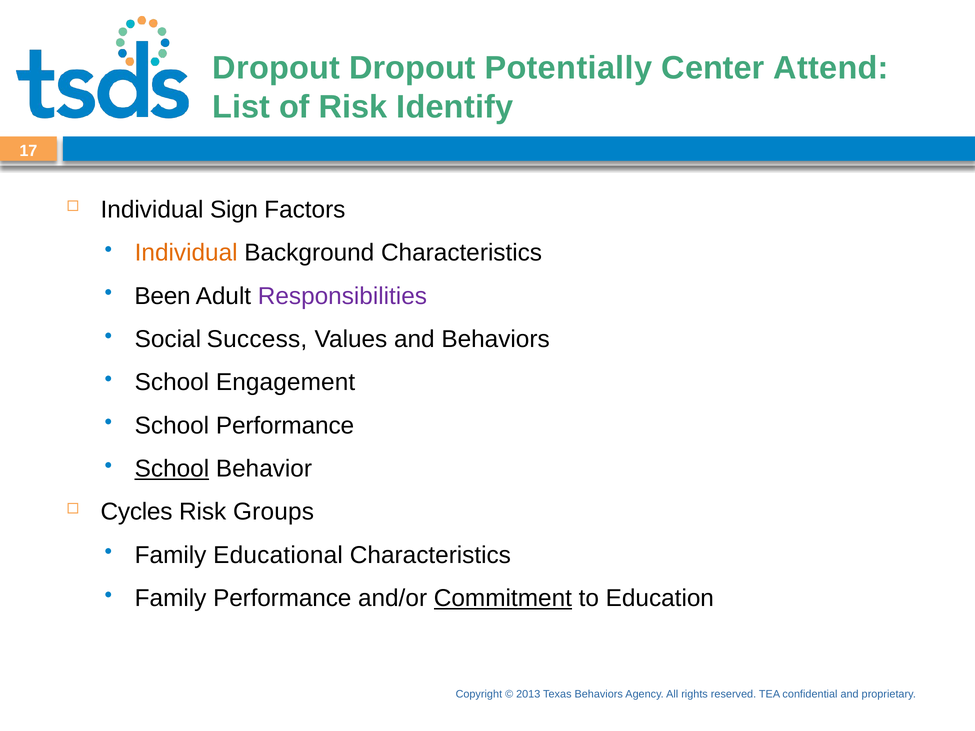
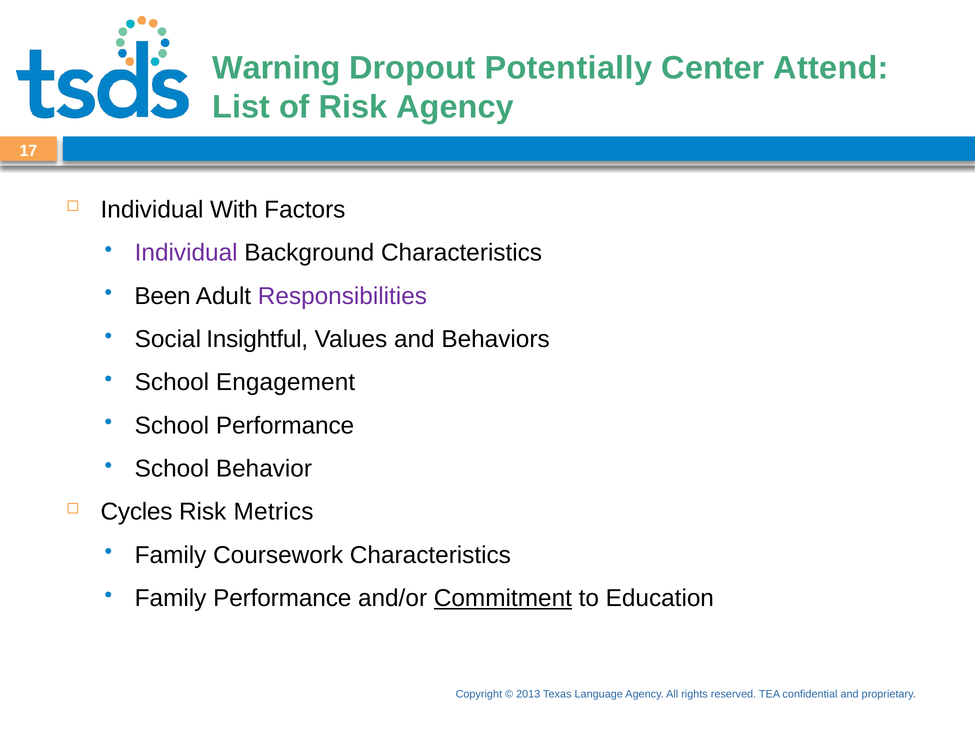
Dropout: Dropout -> Warning (277, 68)
Risk Identify: Identify -> Agency (455, 107)
Sign: Sign -> With (234, 210)
Individual colour: orange -> purple (186, 253)
Success: Success -> Insightful (257, 339)
School underline: present -> none (172, 469)
Groups: Groups -> Metrics (274, 512)
Educational: Educational -> Coursework (278, 555)
Behaviors: Behaviors -> Language (599, 695)
